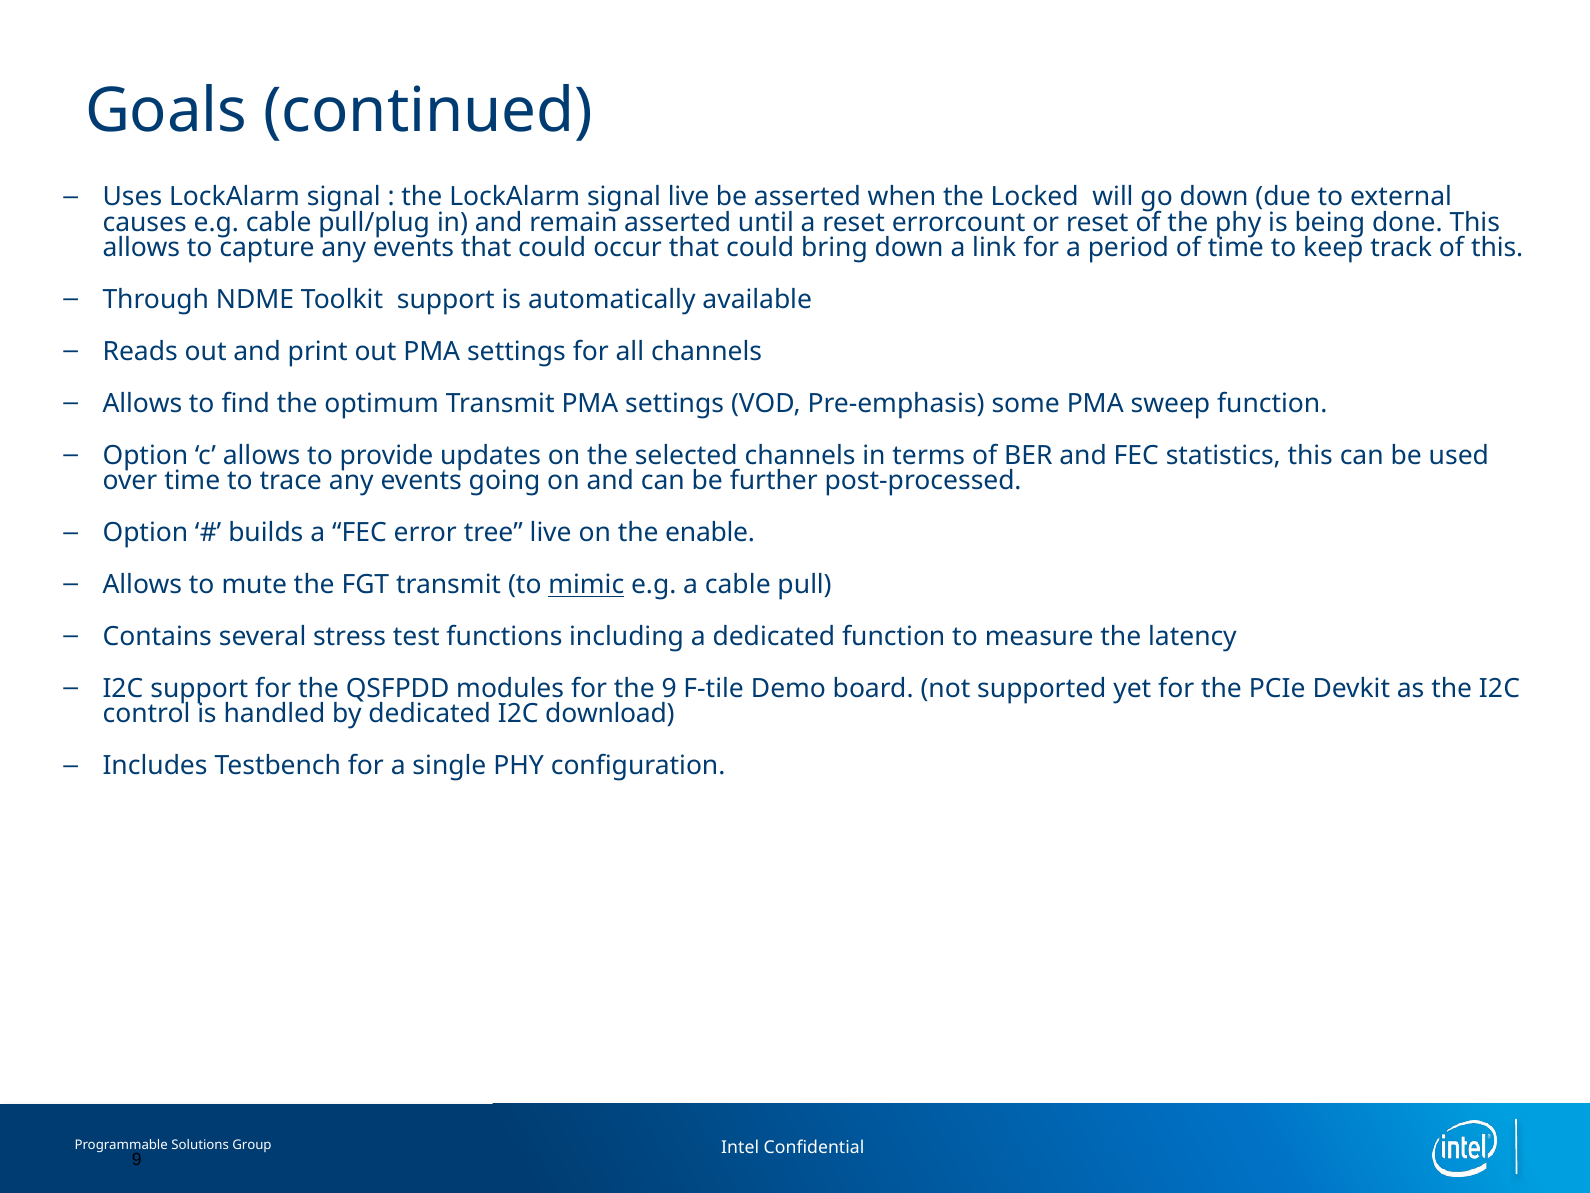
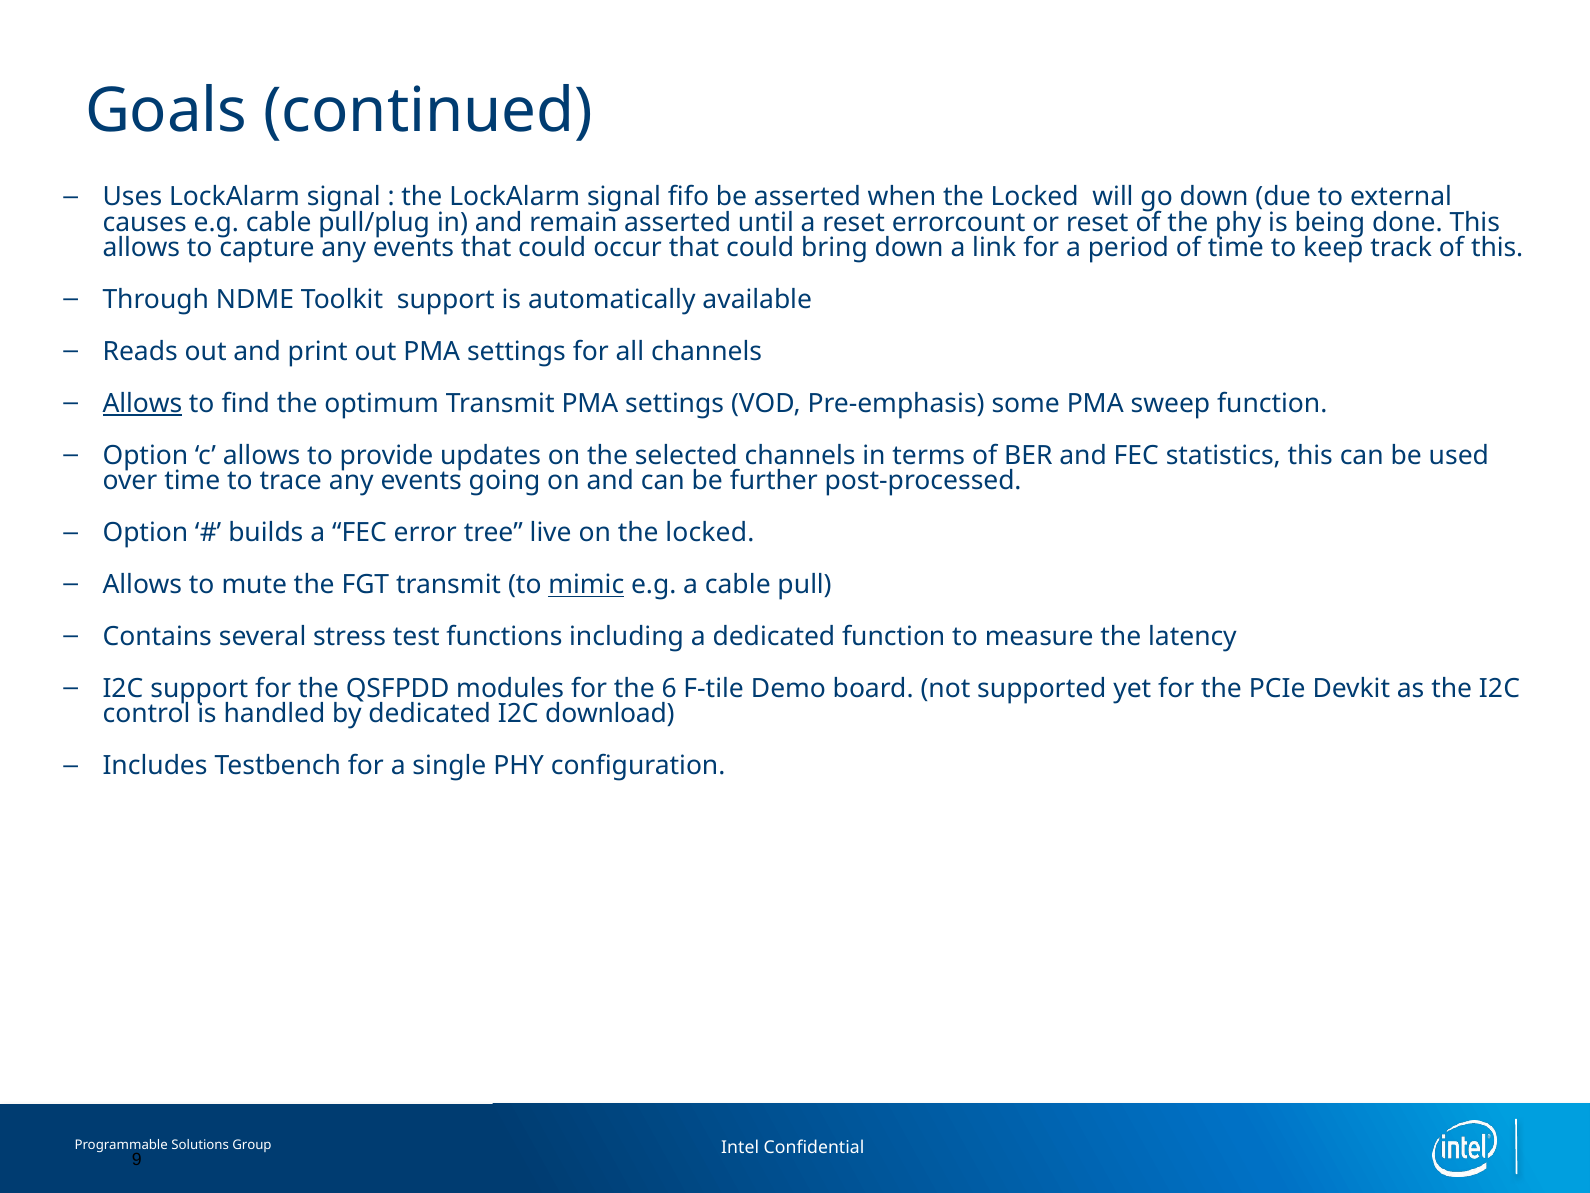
signal live: live -> fifo (688, 197)
Allows underline: none -> present (142, 404)
on the enable: enable -> locked (710, 533)
the 9: 9 -> 6 (669, 688)
